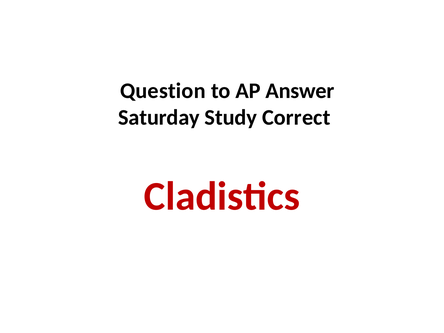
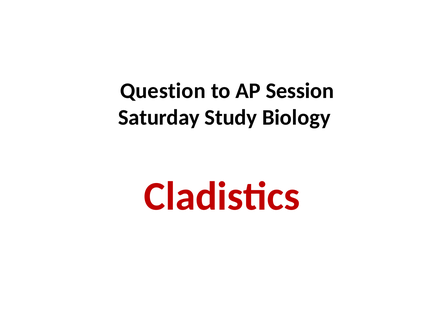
Answer: Answer -> Session (300, 91)
Correct: Correct -> Biology (296, 117)
